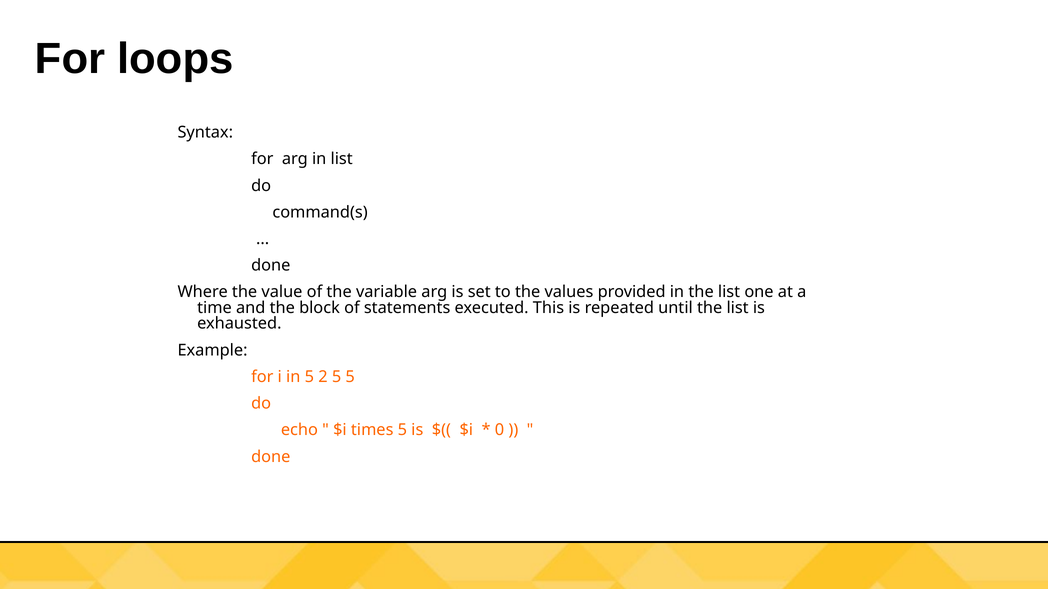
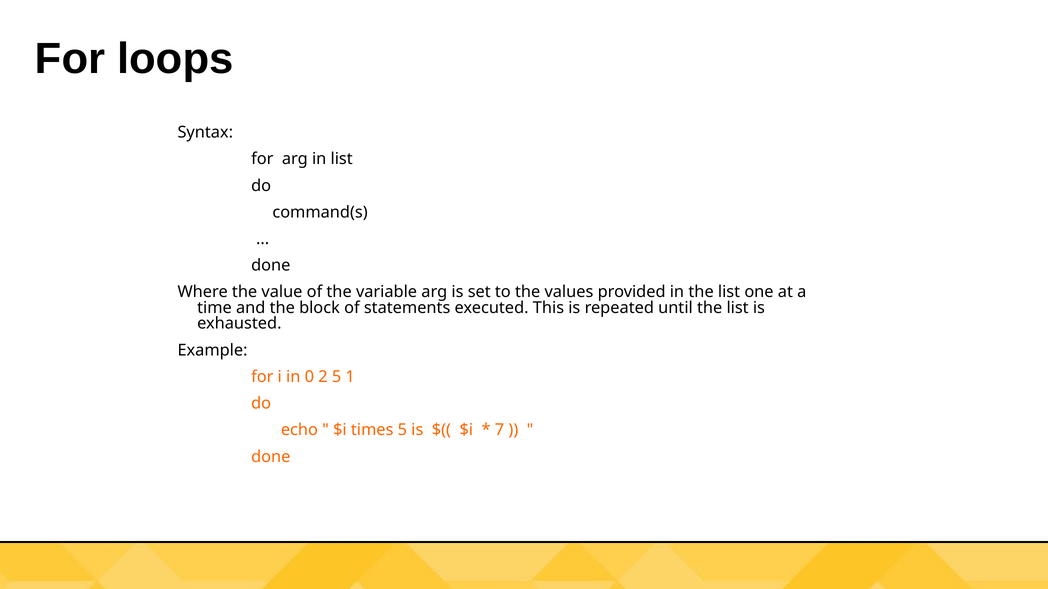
in 5: 5 -> 0 (309, 377)
5 5: 5 -> 1 (350, 377)
0: 0 -> 7 (500, 430)
